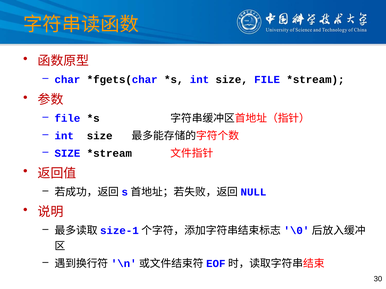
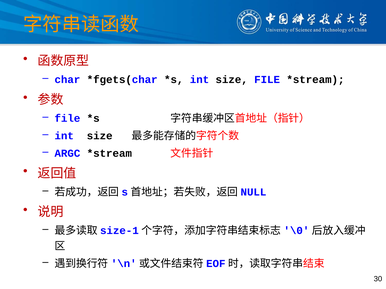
SIZE: SIZE -> ARGC (67, 154)
